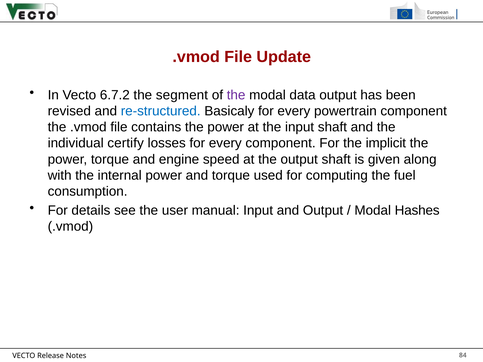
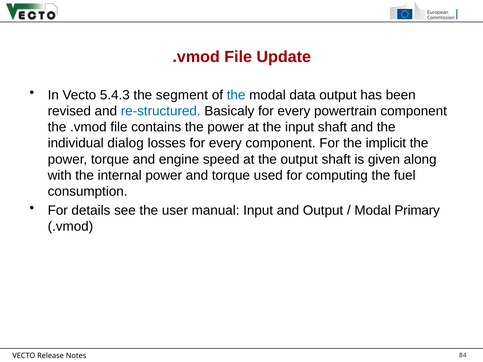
6.7.2: 6.7.2 -> 5.4.3 (115, 95)
the colour: purple -> blue (236, 95)
certify: certify -> dialog (126, 143)
Hashes: Hashes -> Primary (417, 210)
